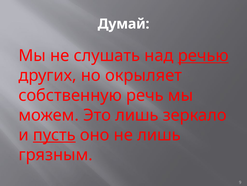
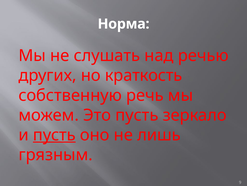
Думай: Думай -> Норма (124, 24)
речью underline: present -> none (203, 55)
окрыляет: окрыляет -> краткость (144, 75)
Это лишь: лишь -> пусть (137, 115)
